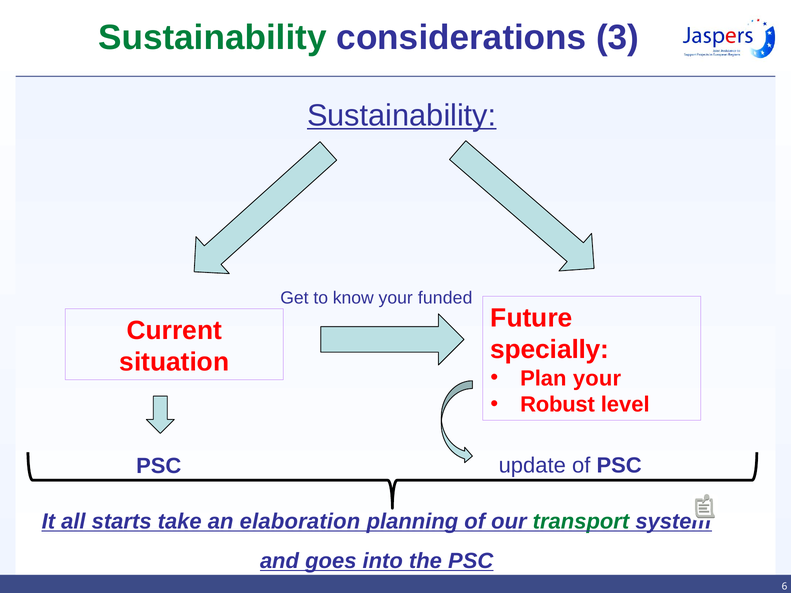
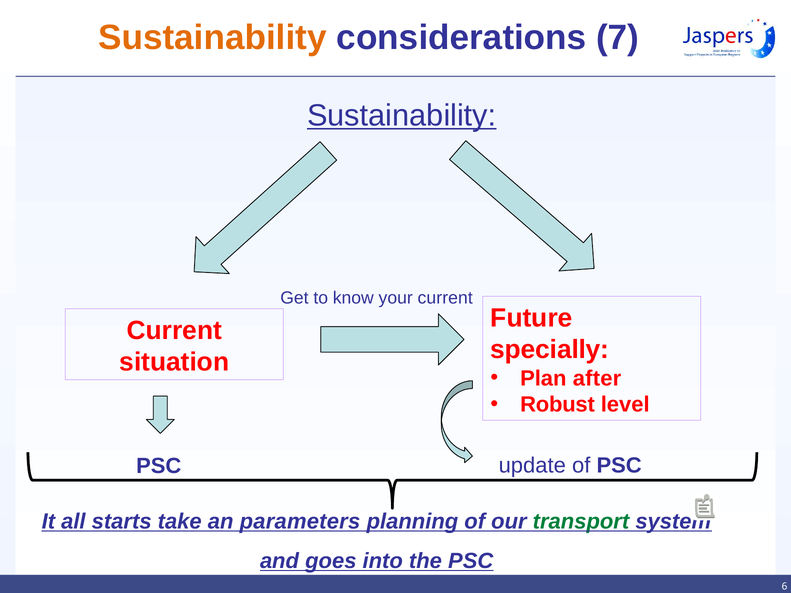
Sustainability colour: green -> orange (212, 37)
3: 3 -> 7 (618, 37)
your funded: funded -> current (445, 298)
Plan your: your -> after (597, 378)
elaboration: elaboration -> parameters (300, 522)
